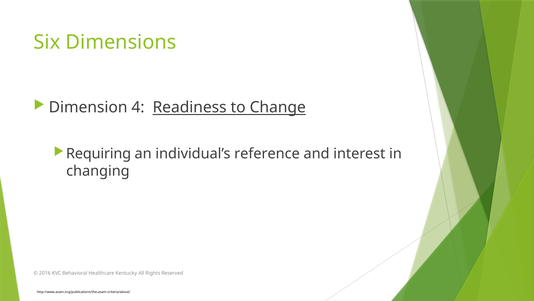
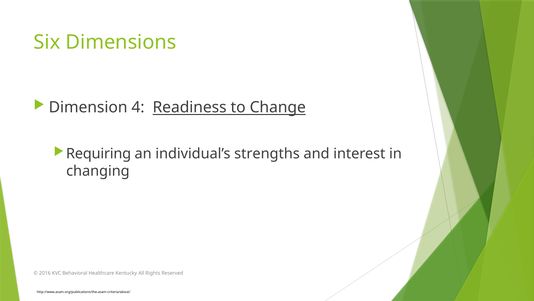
reference: reference -> strengths (267, 154)
